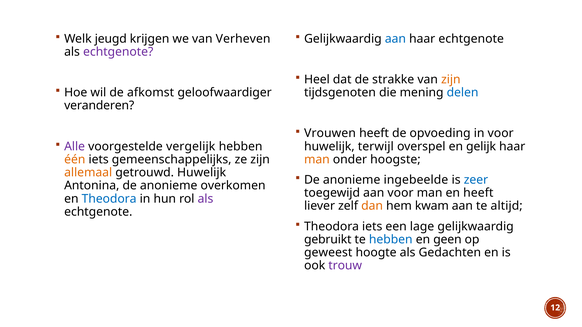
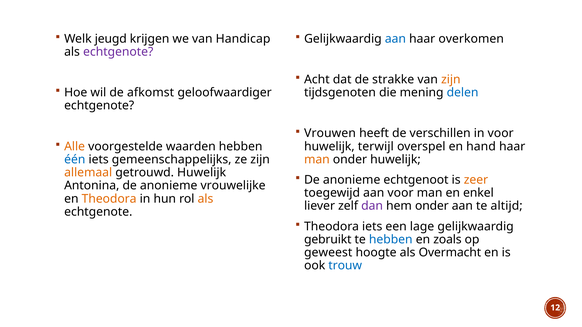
Verheven: Verheven -> Handicap (243, 39)
haar echtgenote: echtgenote -> overkomen (471, 39)
Heel: Heel -> Acht (317, 80)
veranderen: veranderen -> echtgenote (99, 106)
opvoeding: opvoeding -> verschillen (440, 133)
Alle colour: purple -> orange (75, 147)
vergelijk: vergelijk -> waarden (191, 147)
gelijk: gelijk -> hand (481, 147)
één colour: orange -> blue (75, 160)
onder hoogste: hoogste -> huwelijk (395, 160)
ingebeelde: ingebeelde -> echtgenoot (416, 180)
zeer colour: blue -> orange (476, 180)
overkomen: overkomen -> vrouwelijke (233, 186)
en heeft: heeft -> enkel (478, 193)
Theodora colour: blue -> orange (109, 199)
als colour: purple -> orange (205, 199)
dan colour: orange -> purple (372, 206)
hem kwam: kwam -> onder (432, 206)
geen: geen -> zoals (447, 240)
Gedachten: Gedachten -> Overmacht (450, 253)
trouw colour: purple -> blue (345, 266)
